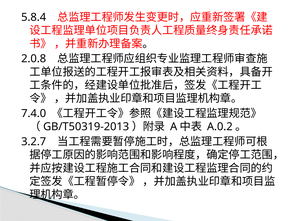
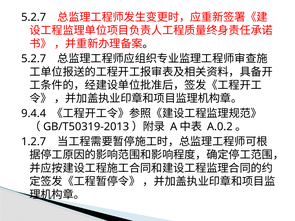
5.8.4: 5.8.4 -> 5.2.7 (34, 17)
2.0.8: 2.0.8 -> 5.2.7 (34, 59)
7.4.0: 7.4.0 -> 9.4.4 (34, 114)
3.2.7: 3.2.7 -> 1.2.7 (34, 142)
